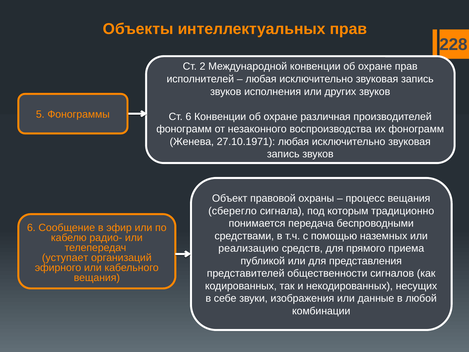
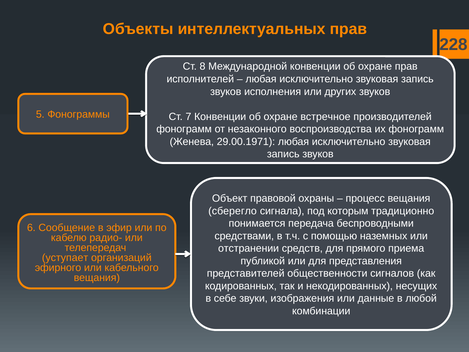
2: 2 -> 8 (203, 67)
Ст 6: 6 -> 7 (188, 117)
различная: различная -> встречное (325, 117)
27.10.1971: 27.10.1971 -> 29.00.1971 (246, 142)
реализацию: реализацию -> отстранении (249, 248)
